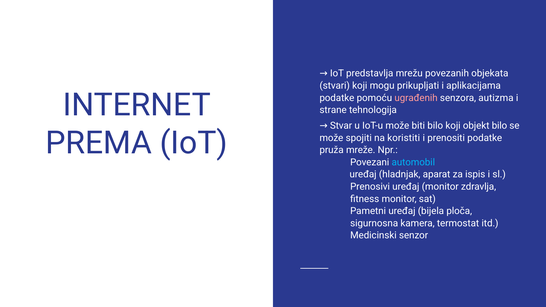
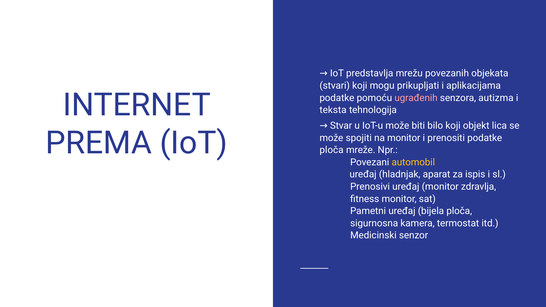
strane: strane -> teksta (333, 110)
objekt bilo: bilo -> lica (499, 126)
na koristiti: koristiti -> monitor (404, 138)
pruža: pruža -> ploča (332, 150)
automobil colour: light blue -> yellow (413, 162)
